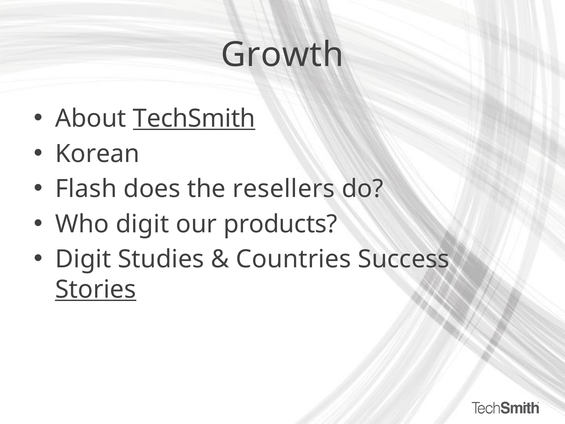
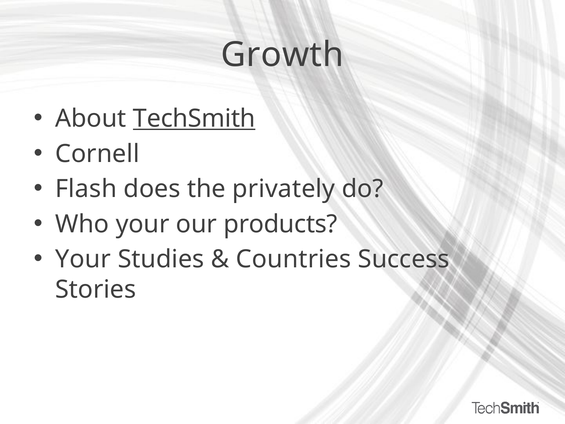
Korean: Korean -> Cornell (97, 154)
resellers: resellers -> privately (284, 189)
Who digit: digit -> your (143, 224)
Digit: Digit -> Your (83, 259)
Stories underline: present -> none (96, 289)
